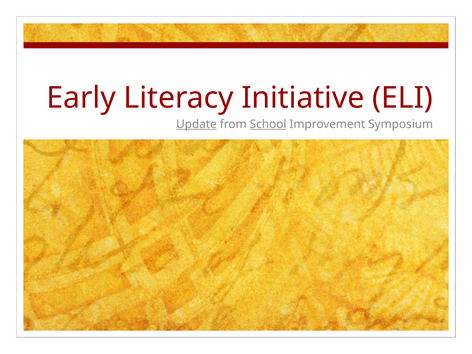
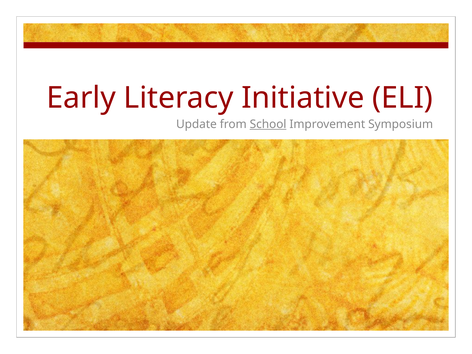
Update underline: present -> none (196, 124)
